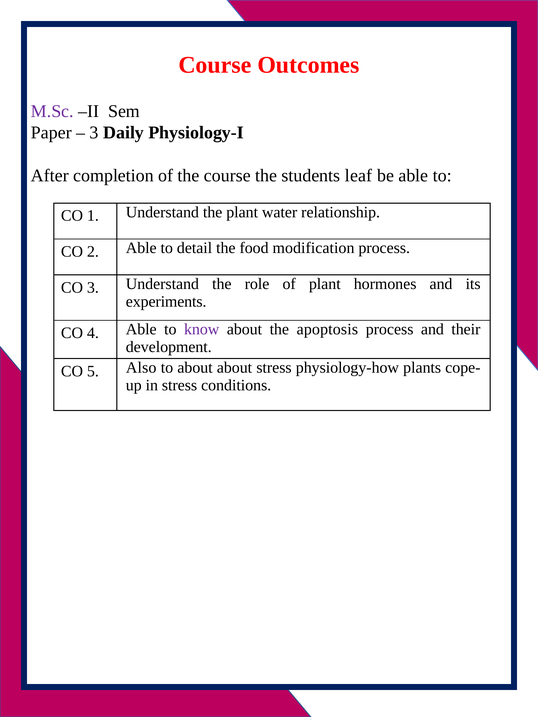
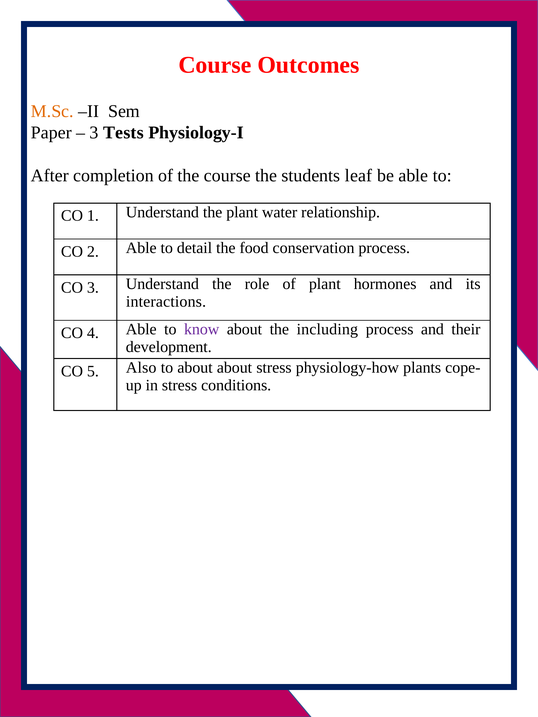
M.Sc colour: purple -> orange (52, 111)
Daily: Daily -> Tests (123, 133)
modification: modification -> conservation (314, 248)
experiments: experiments -> interactions (166, 302)
apoptosis: apoptosis -> including (327, 329)
